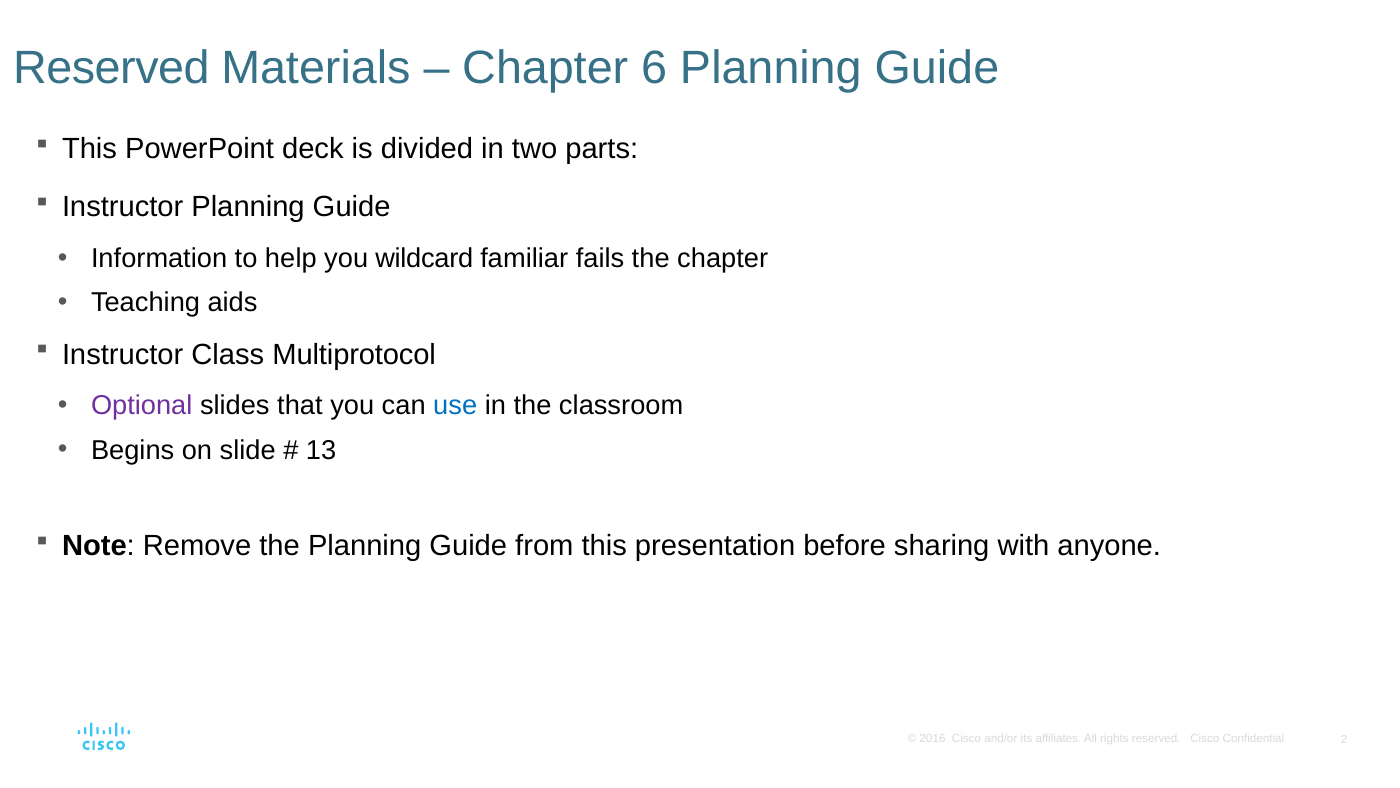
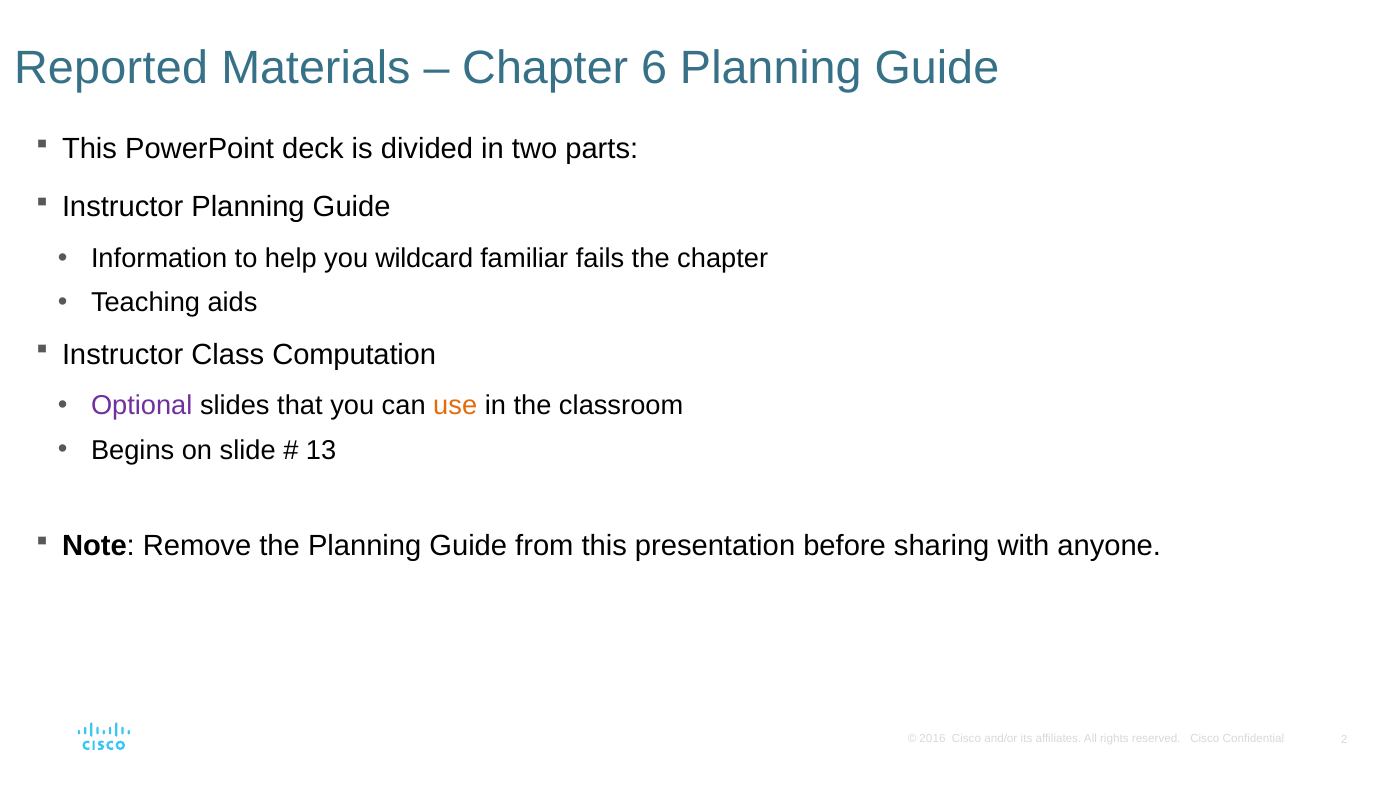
Reserved: Reserved -> Reported (111, 68)
Multiprotocol: Multiprotocol -> Computation (354, 354)
use colour: blue -> orange (455, 406)
